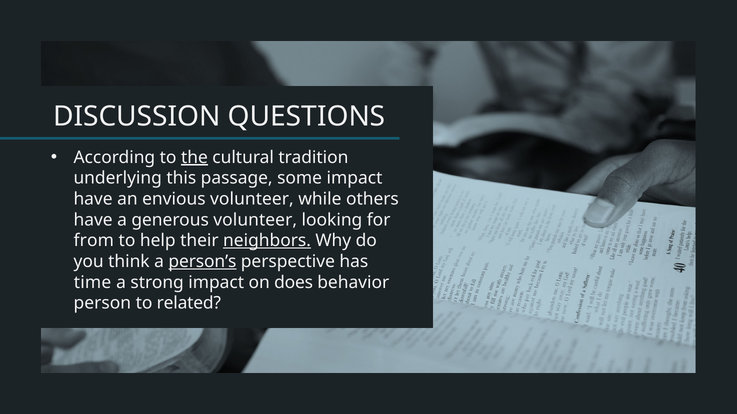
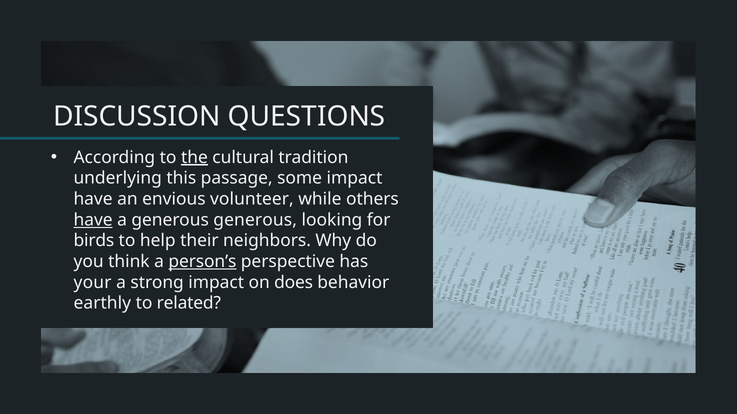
have underline: none -> present (93, 220)
generous volunteer: volunteer -> generous (255, 220)
from: from -> birds (94, 241)
neighbors underline: present -> none (267, 241)
time: time -> your (93, 283)
person: person -> earthly (102, 304)
